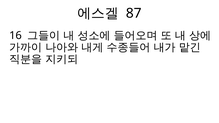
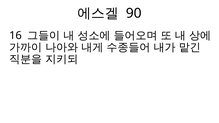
87: 87 -> 90 (134, 13)
